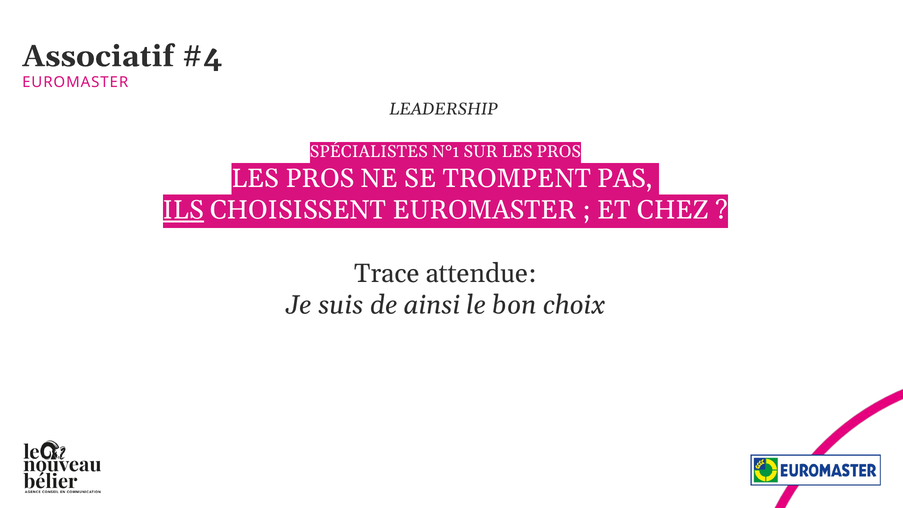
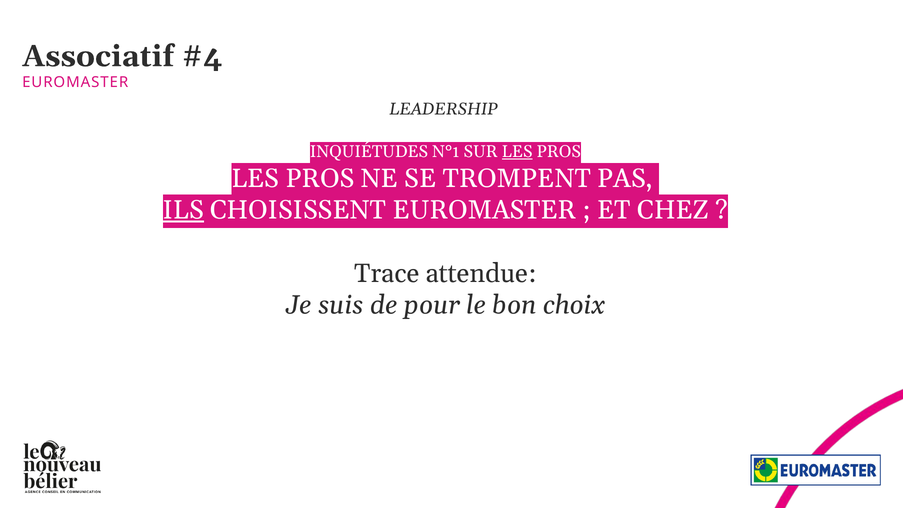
SPÉCIALISTES: SPÉCIALISTES -> INQUIÉTUDES (369, 152)
LES underline: none -> present (517, 152)
ainsi: ainsi -> pour (432, 305)
